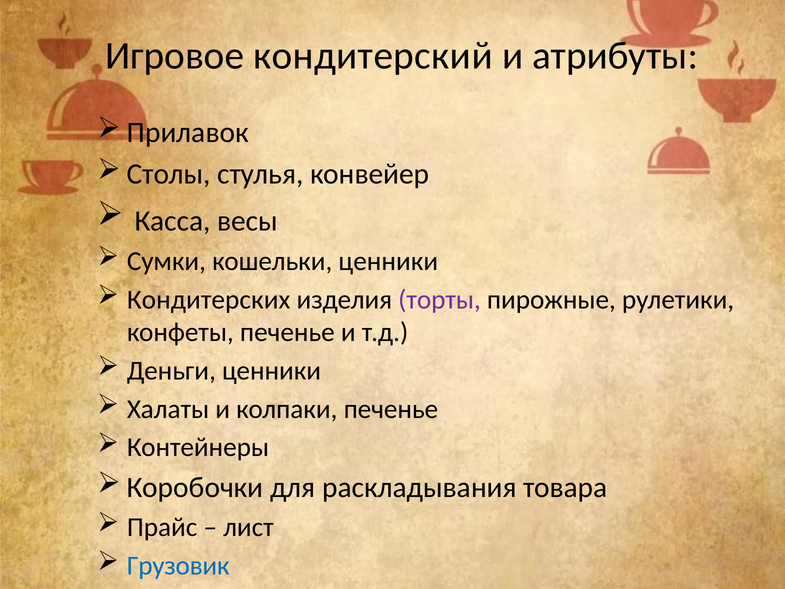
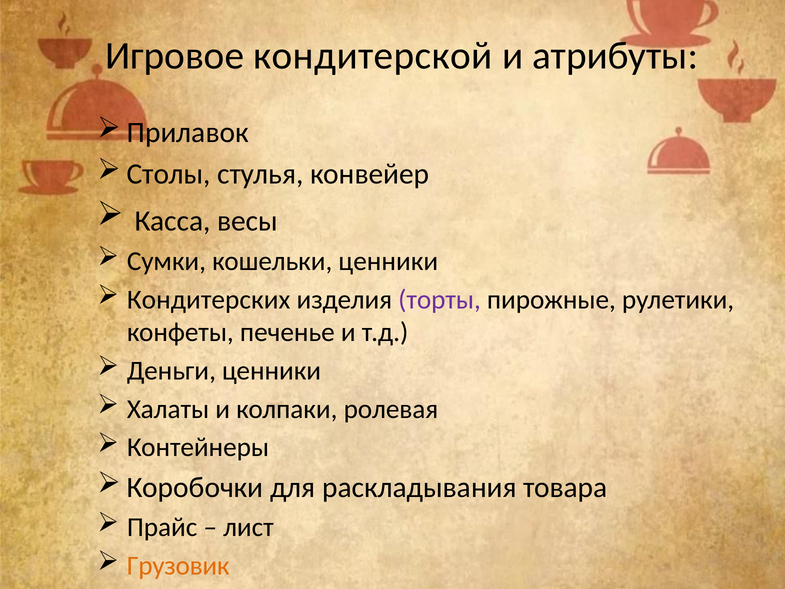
кондитерский: кондитерский -> кондитерской (373, 56)
колпаки печенье: печенье -> ролевая (391, 409)
Грузовик colour: blue -> orange (178, 565)
